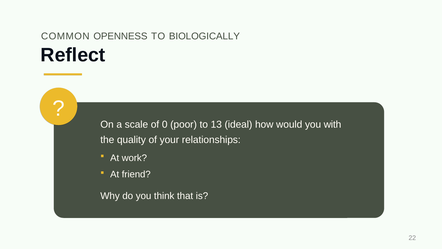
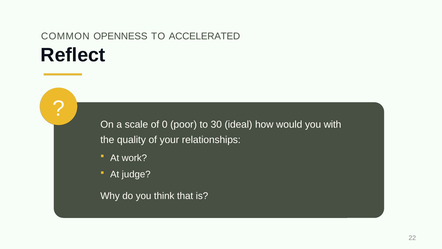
BIOLOGICALLY: BIOLOGICALLY -> ACCELERATED (204, 36)
13: 13 -> 30 (216, 124)
friend: friend -> judge (136, 174)
